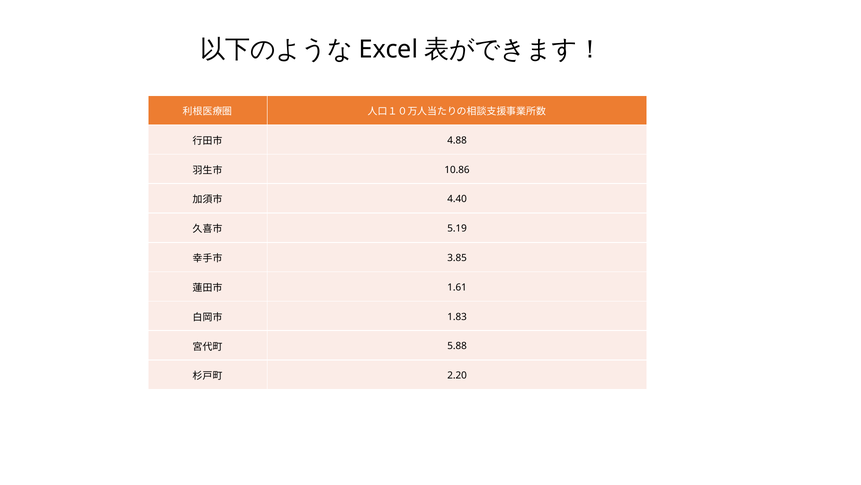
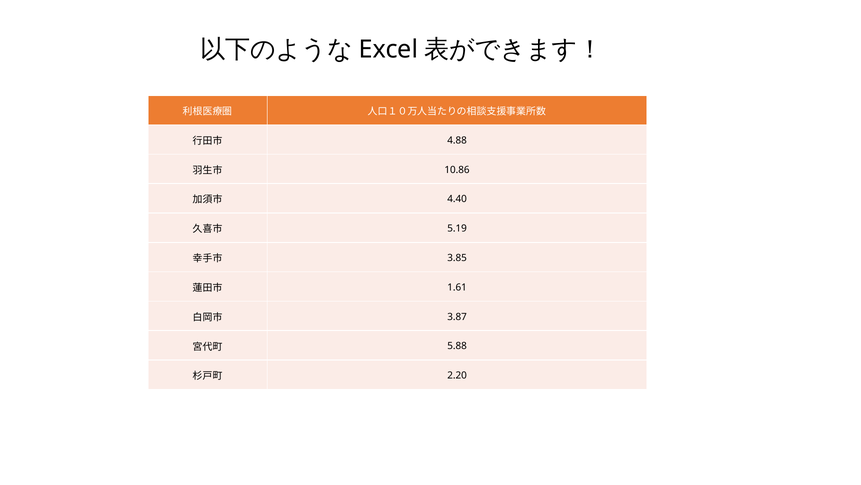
1.83: 1.83 -> 3.87 (457, 316)
